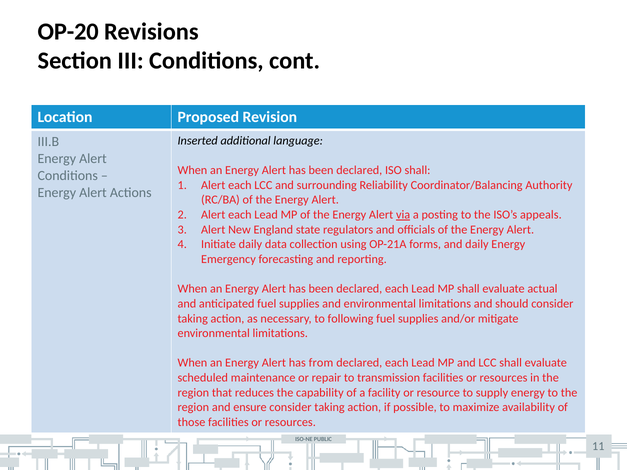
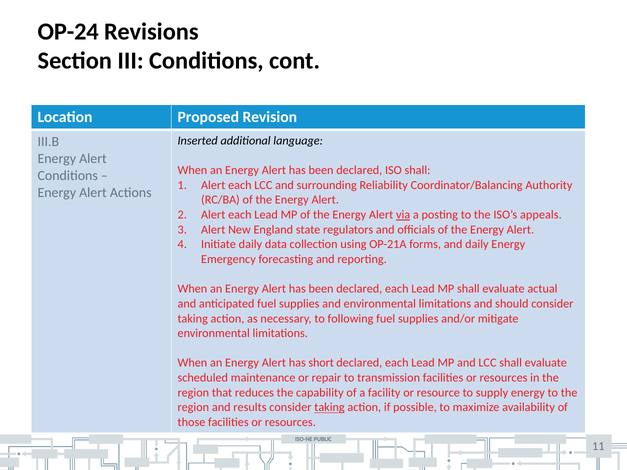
OP-20: OP-20 -> OP-24 (68, 31)
from: from -> short (321, 363)
ensure: ensure -> results (250, 408)
taking underline: none -> present (330, 408)
